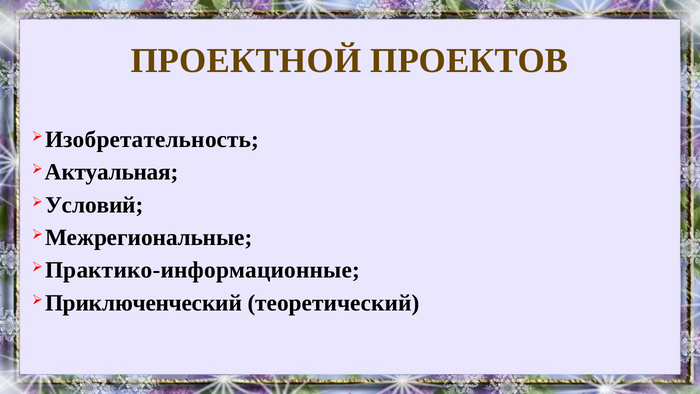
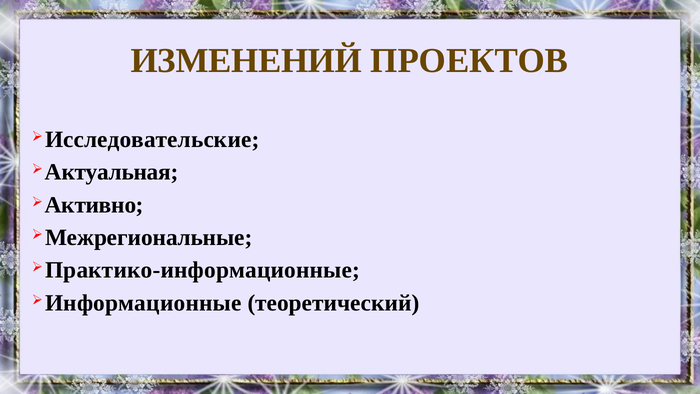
ПРОЕКТНОЙ: ПРОЕКТНОЙ -> ИЗМЕНЕНИЙ (246, 61)
Изобретательность: Изобретательность -> Исследовательские (152, 139)
Условий: Условий -> Активно (94, 205)
Приключенческий: Приключенческий -> Информационные (143, 303)
